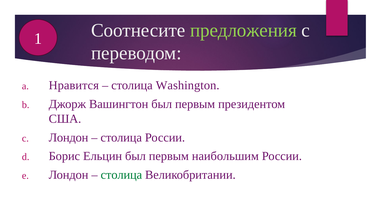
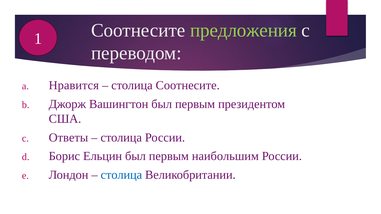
столица Washington: Washington -> Соотнесите (188, 85)
Лондон: Лондон -> Ответы (68, 138)
столица colour: green -> blue (121, 175)
